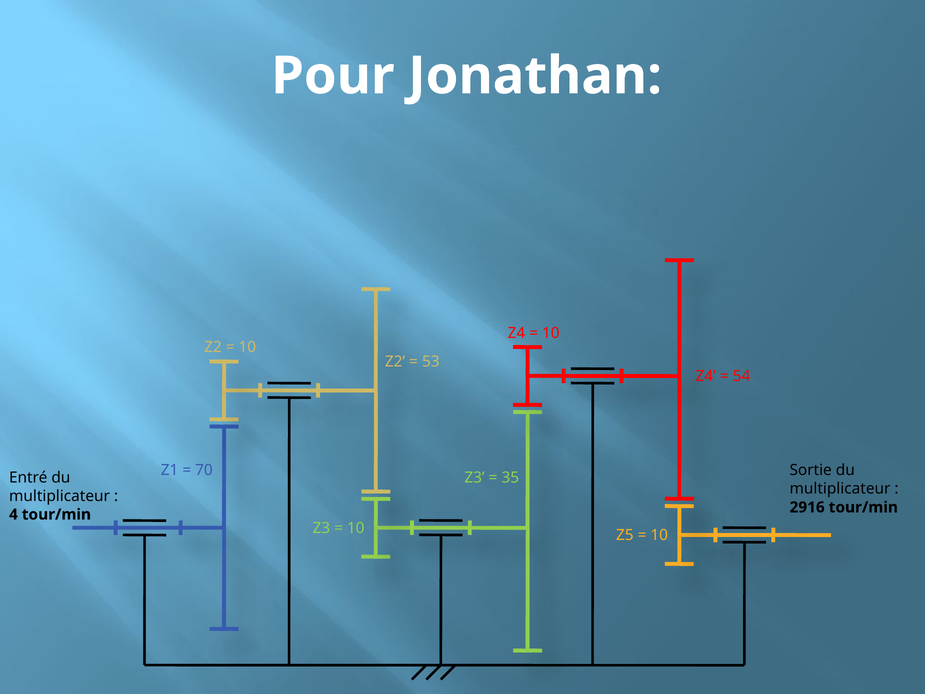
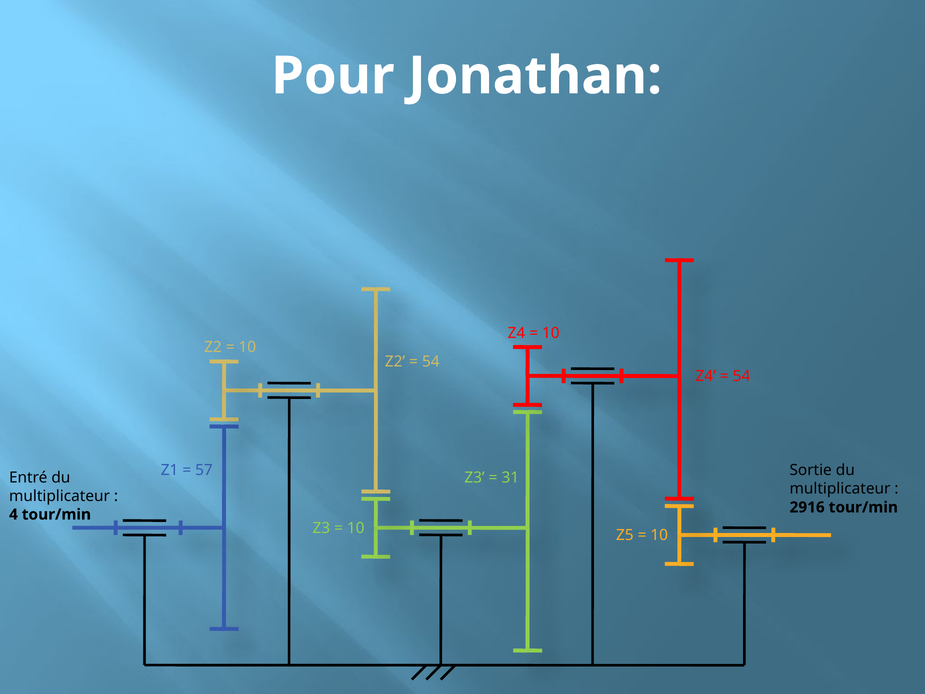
53: 53 -> 54 (431, 362)
70: 70 -> 57 (204, 470)
35: 35 -> 31 (510, 477)
